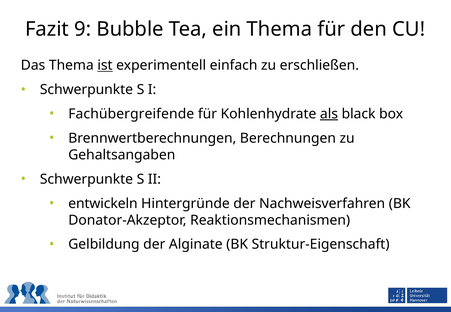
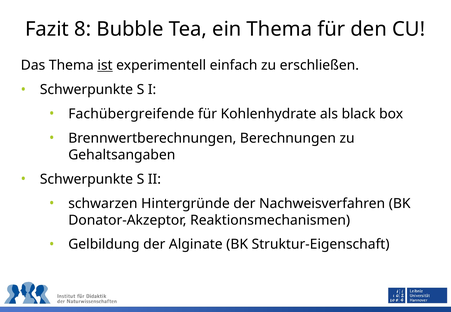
9: 9 -> 8 (83, 29)
als underline: present -> none (329, 114)
entwickeln: entwickeln -> schwarzen (103, 204)
